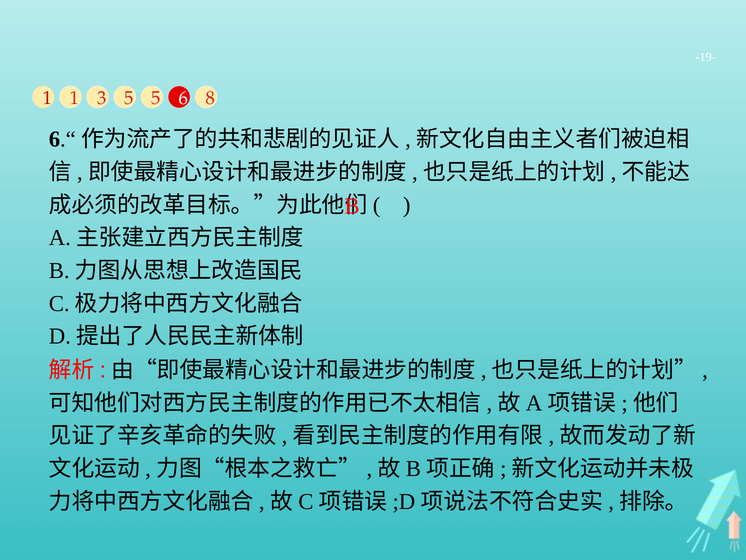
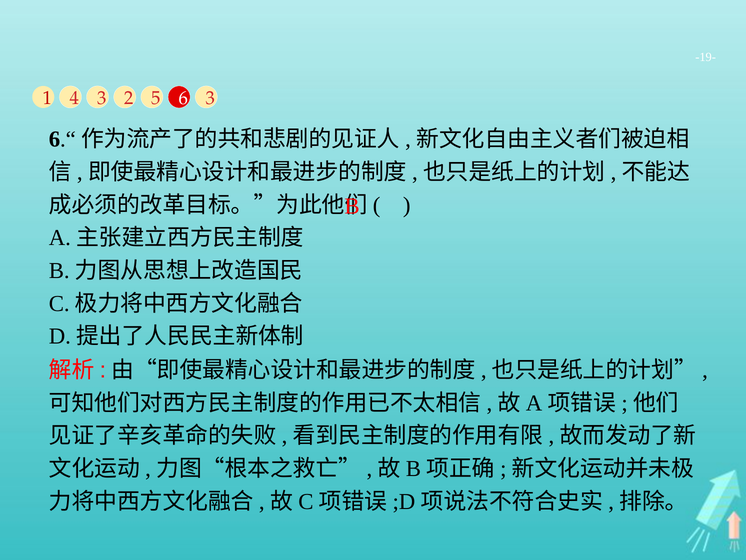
1 1: 1 -> 4 (75, 98)
3 5: 5 -> 2 (129, 98)
6 8: 8 -> 3 (210, 98)
